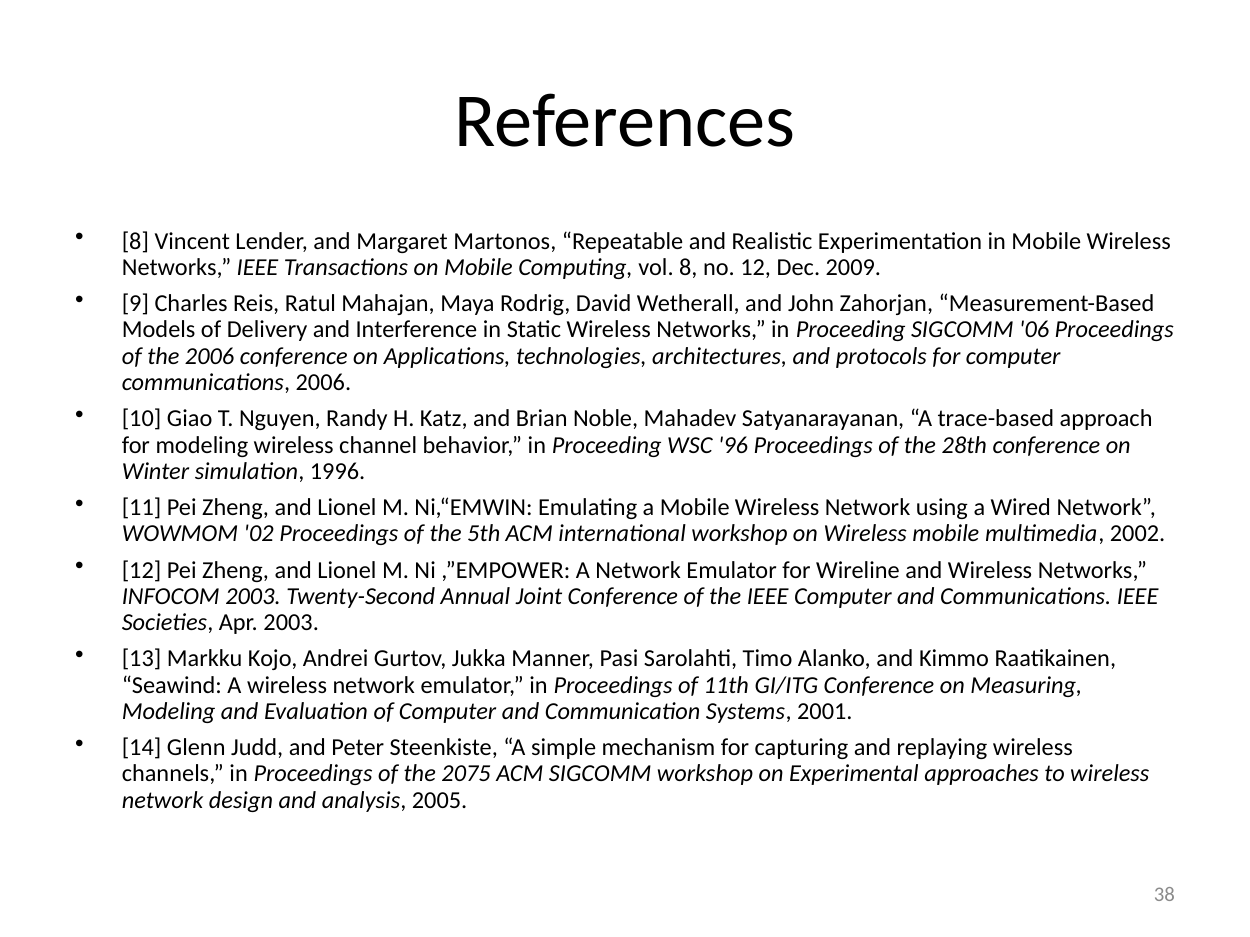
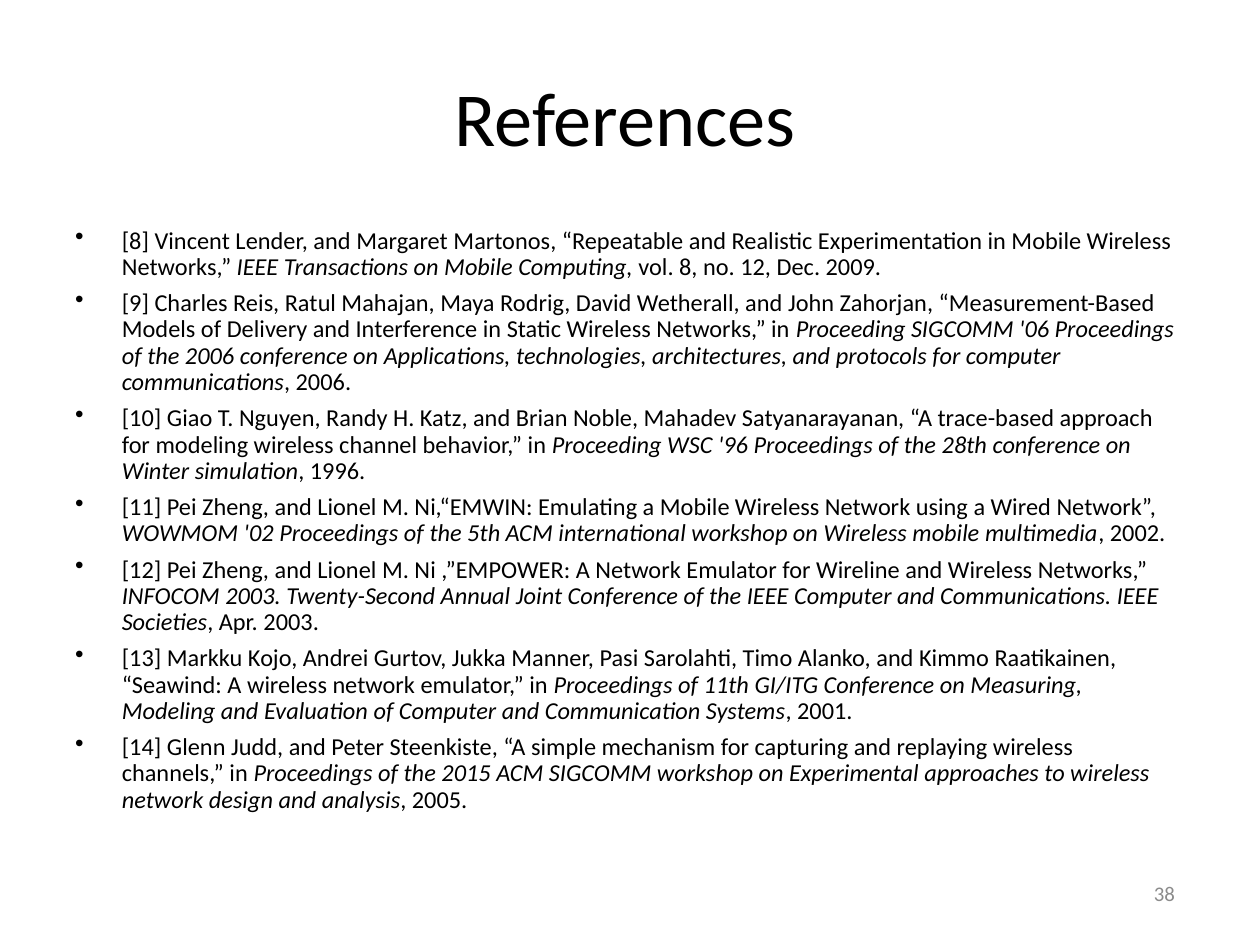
2075: 2075 -> 2015 (466, 774)
